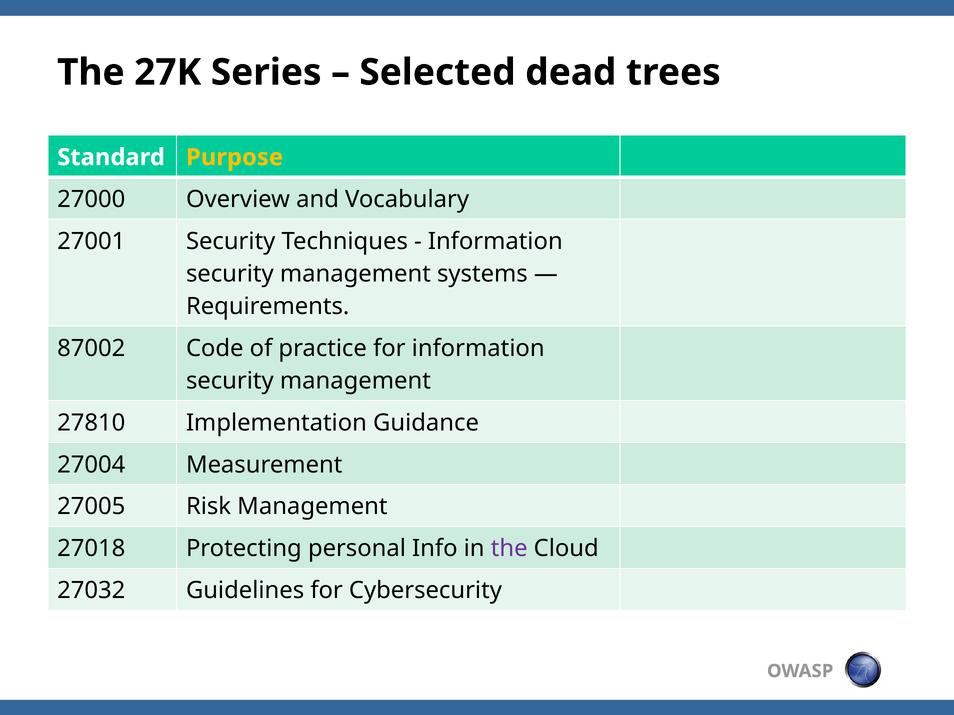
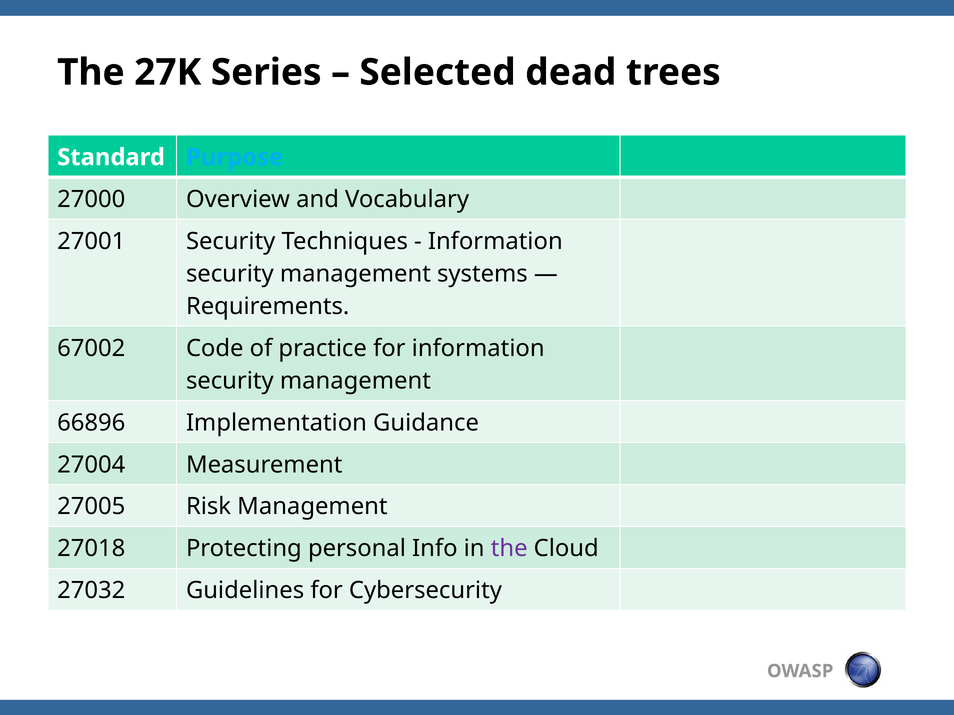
Purpose colour: yellow -> light blue (235, 157)
87002: 87002 -> 67002 (91, 348)
27810: 27810 -> 66896 (91, 423)
